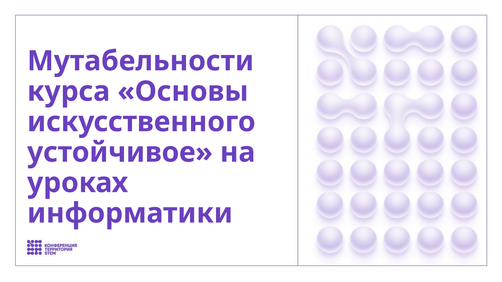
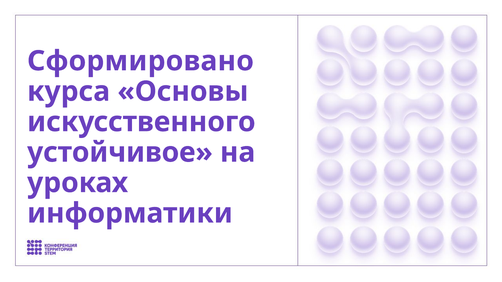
Мутабельности: Мутабельности -> Сформировано (140, 61)
